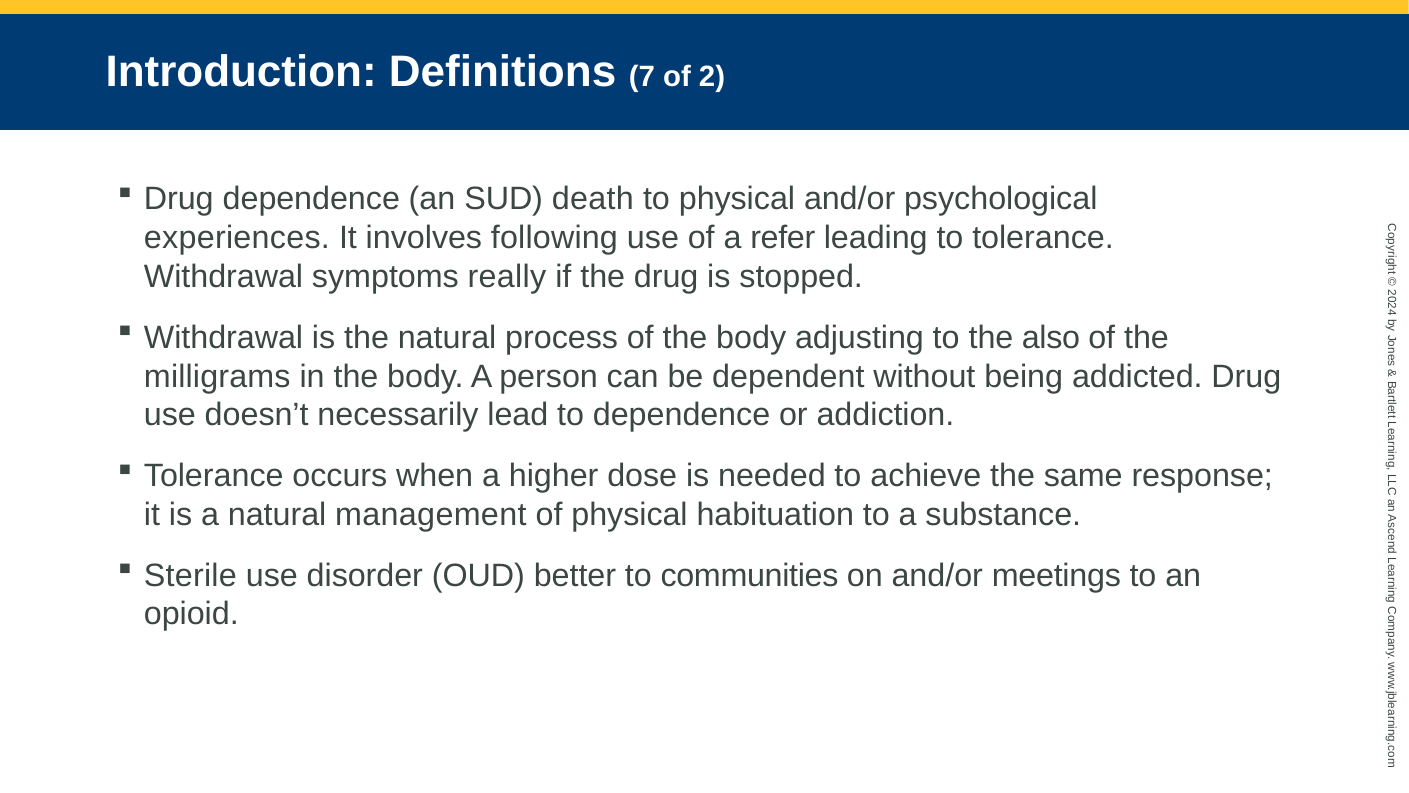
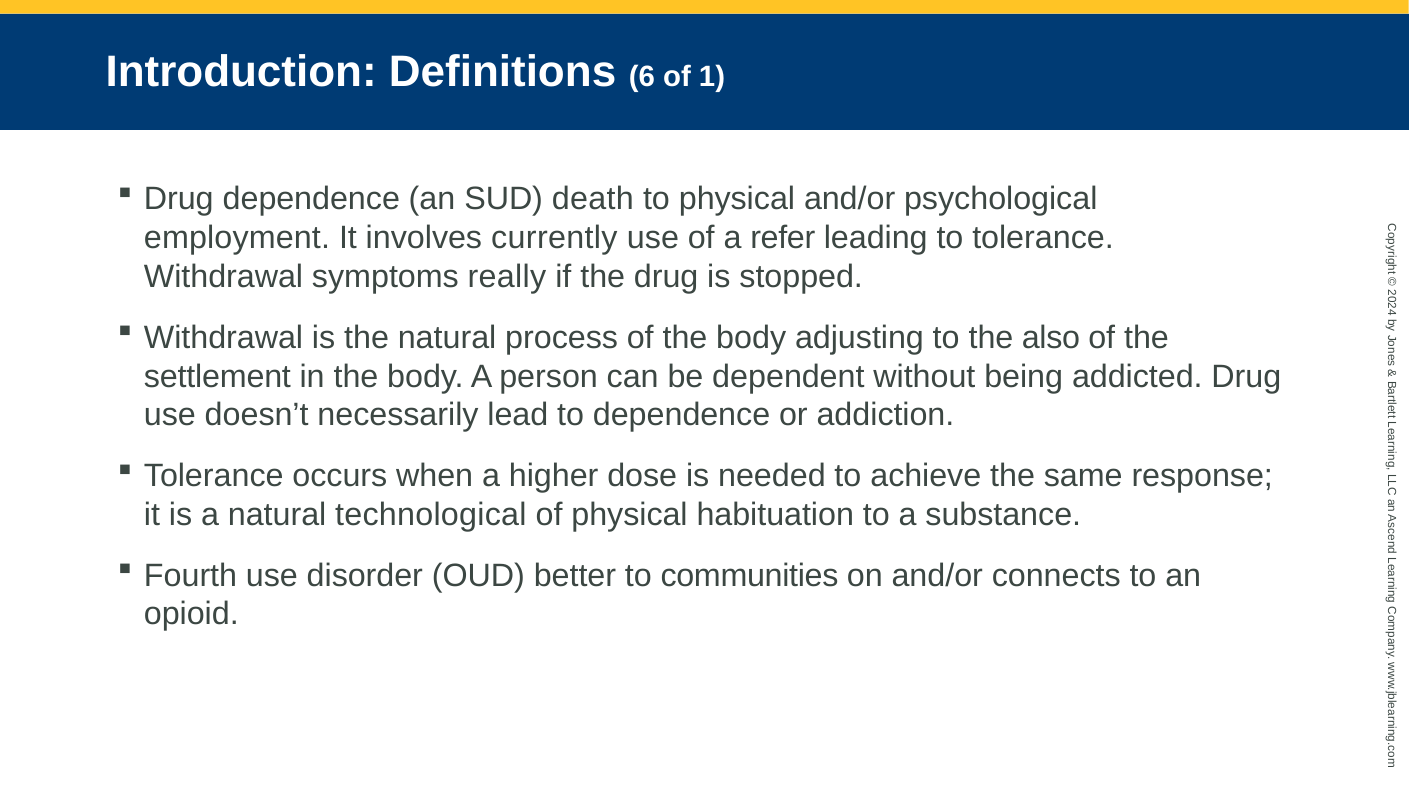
7: 7 -> 6 (642, 77)
of 2: 2 -> 1 (712, 77)
experiences: experiences -> employment (237, 238)
following: following -> currently (554, 238)
milligrams: milligrams -> settlement (217, 376)
management: management -> technological (431, 514)
Sterile: Sterile -> Fourth (191, 575)
meetings: meetings -> connects (1056, 575)
